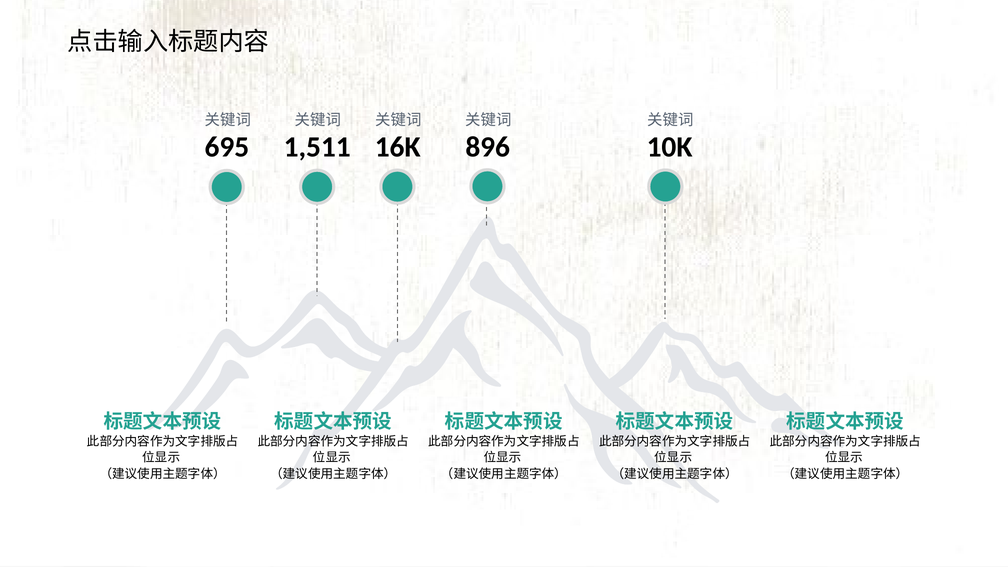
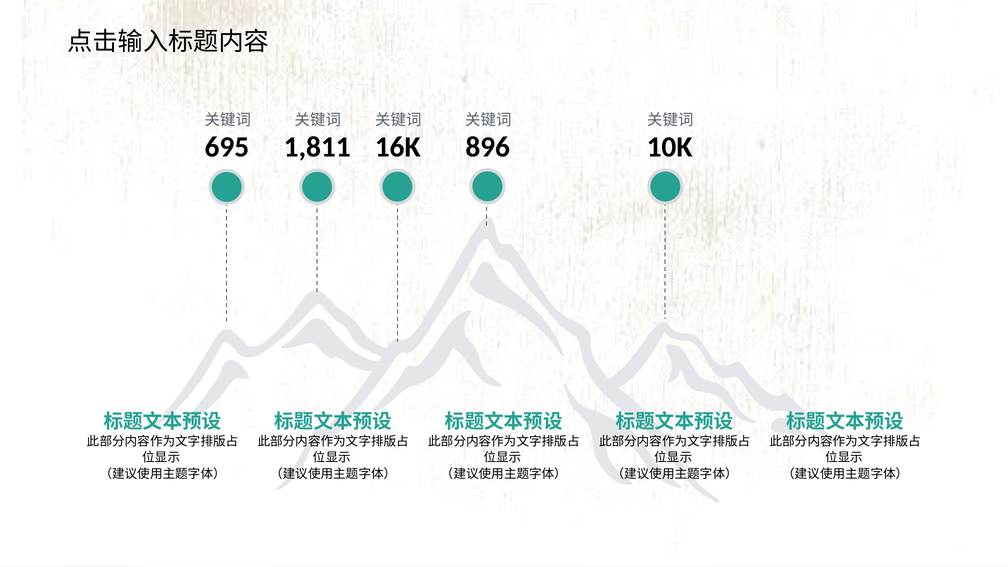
1,511: 1,511 -> 1,811 (317, 147)
